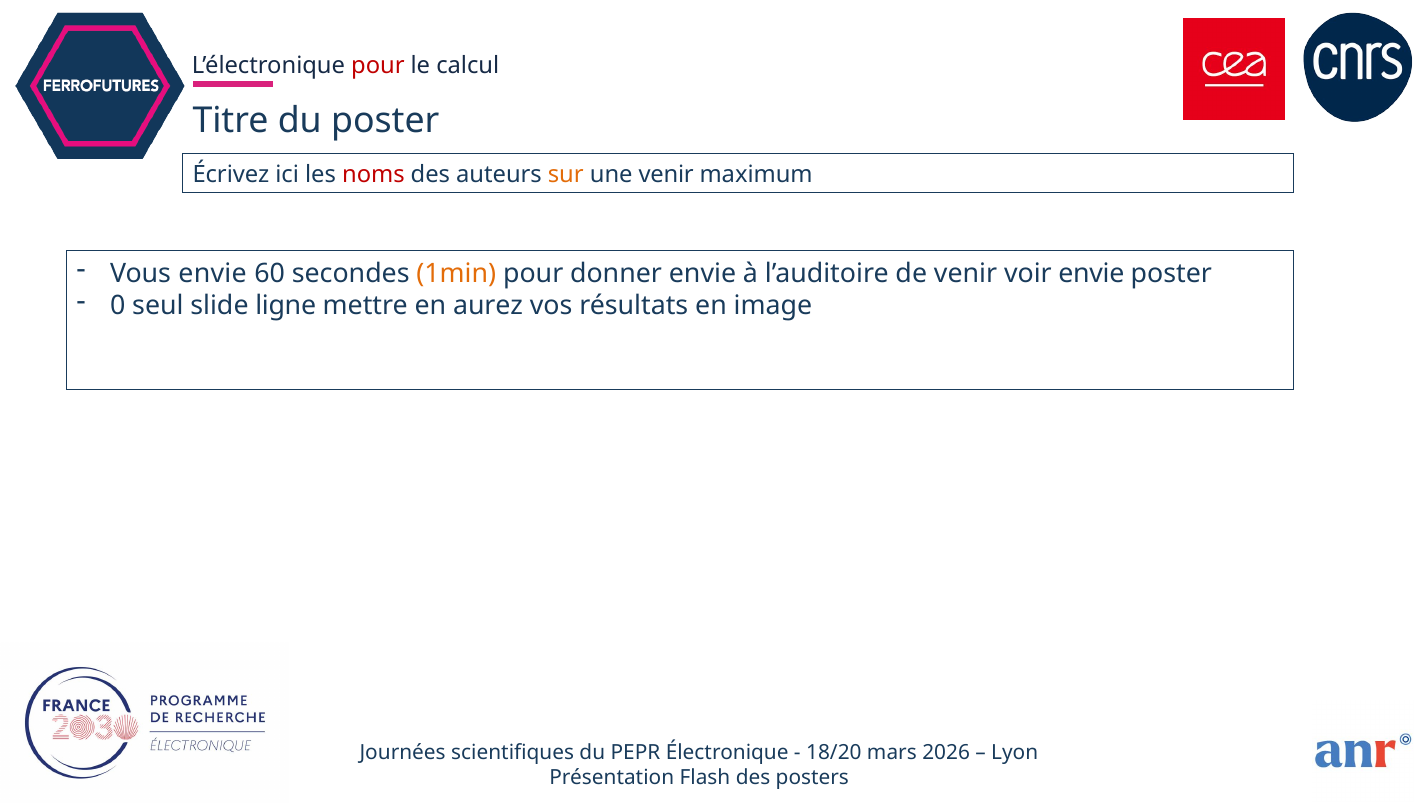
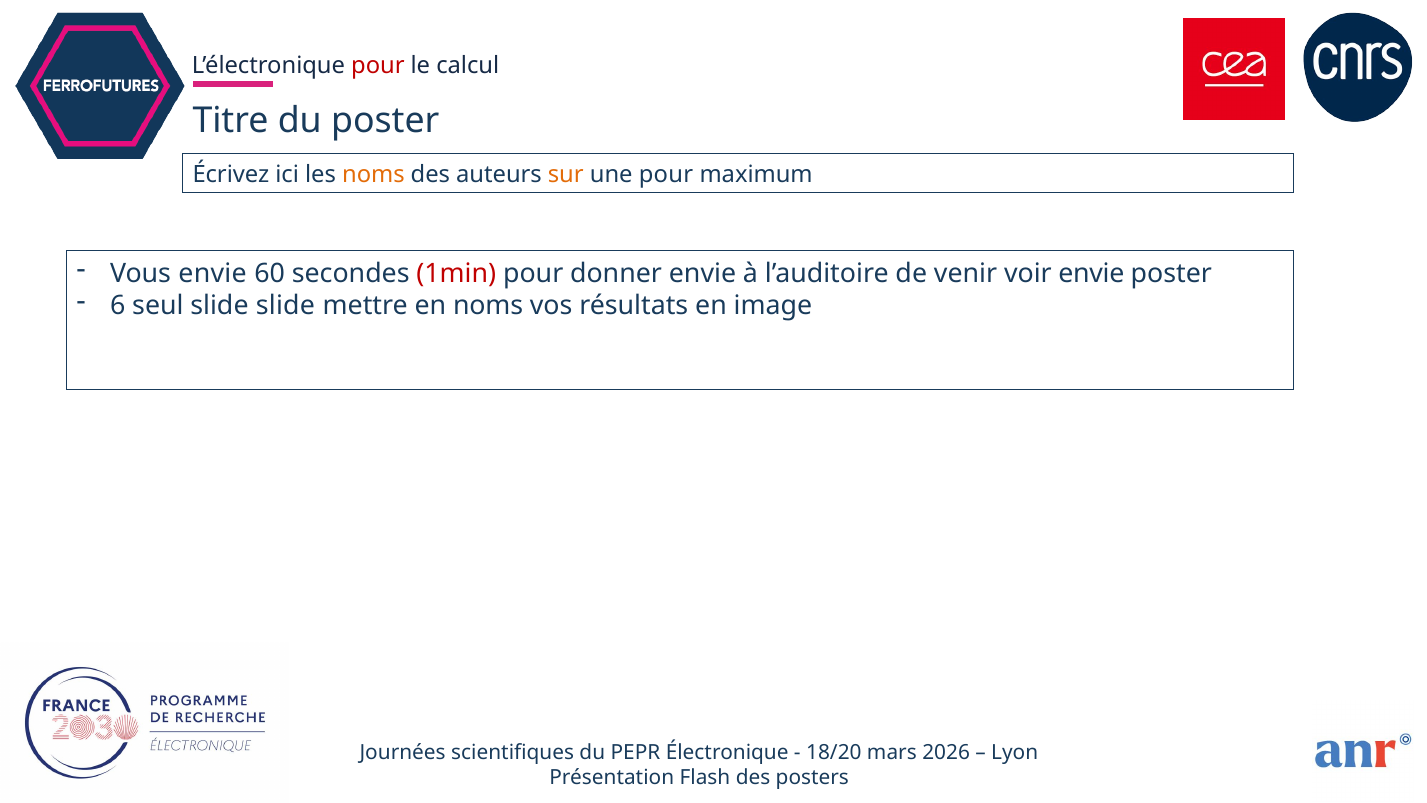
noms colour: red -> orange (373, 175)
une venir: venir -> pour (666, 175)
1min colour: orange -> red (456, 274)
0: 0 -> 6 (118, 306)
slide ligne: ligne -> slide (285, 306)
en aurez: aurez -> noms (488, 306)
